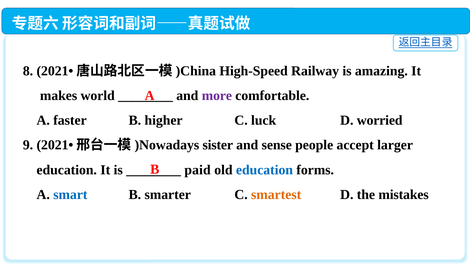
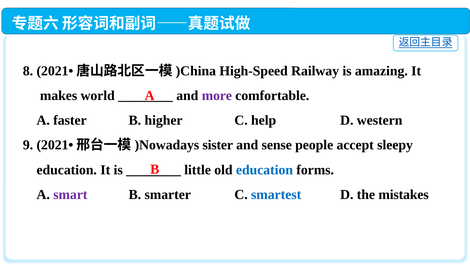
luck: luck -> help (264, 120)
worried: worried -> western (380, 120)
larger: larger -> sleepy (395, 145)
paid: paid -> little (198, 169)
smart colour: blue -> purple (70, 194)
smartest colour: orange -> blue (276, 194)
